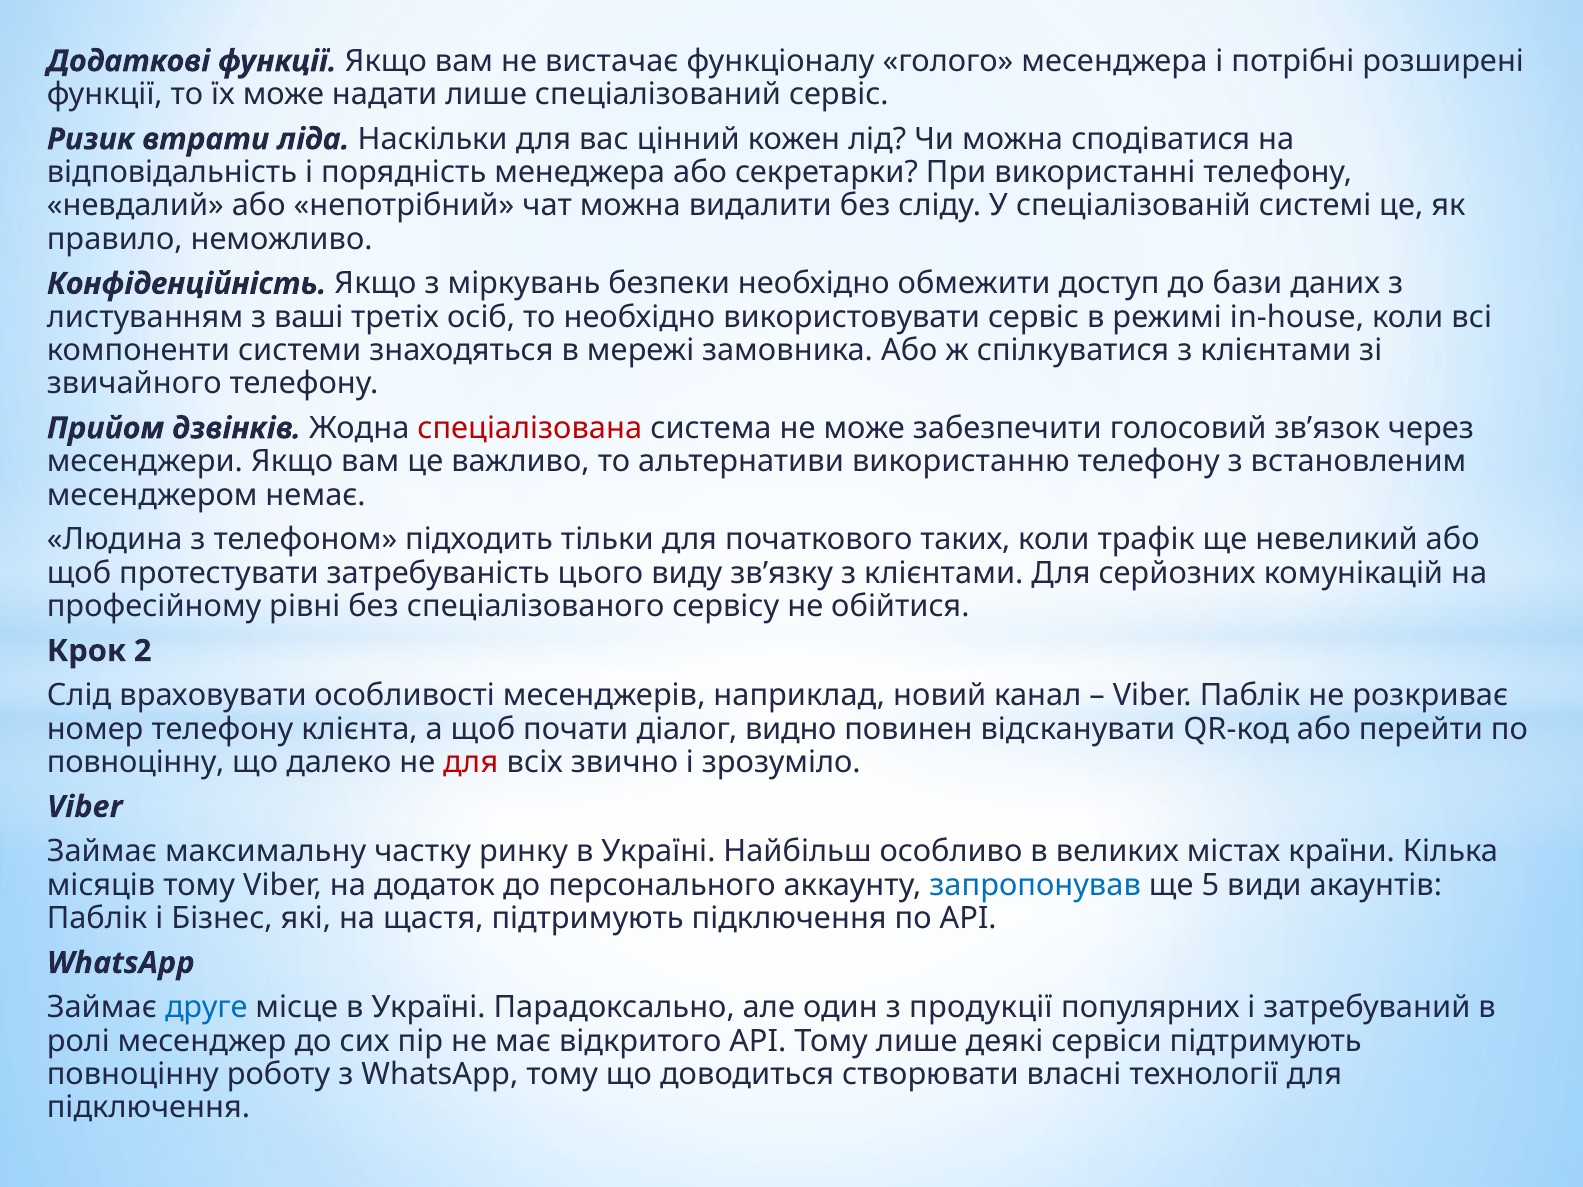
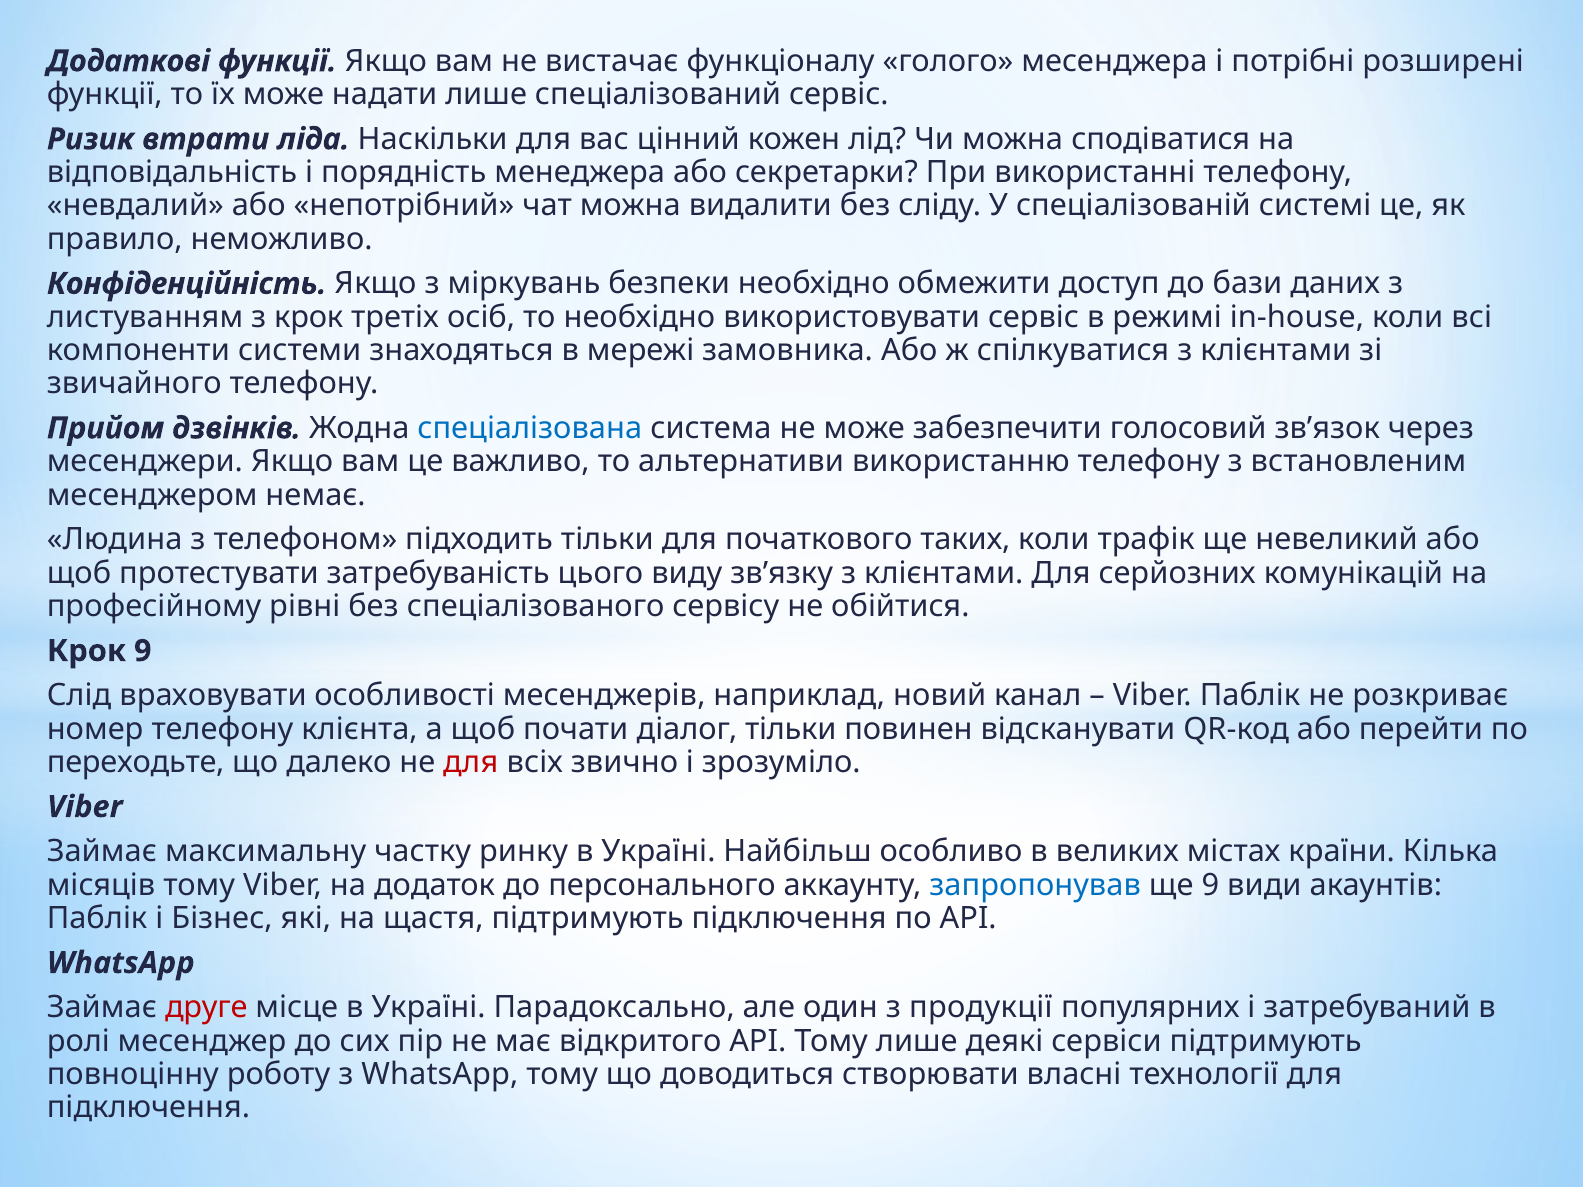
з ваші: ваші -> крок (309, 317)
спеціалізована colour: red -> blue (530, 428)
Крок 2: 2 -> 9 (143, 651)
діалог видно: видно -> тільки (791, 729)
повноцінну: повноцінну -> переходьте (136, 762)
ще 5: 5 -> 9 (1210, 885)
друге colour: blue -> red (206, 1008)
